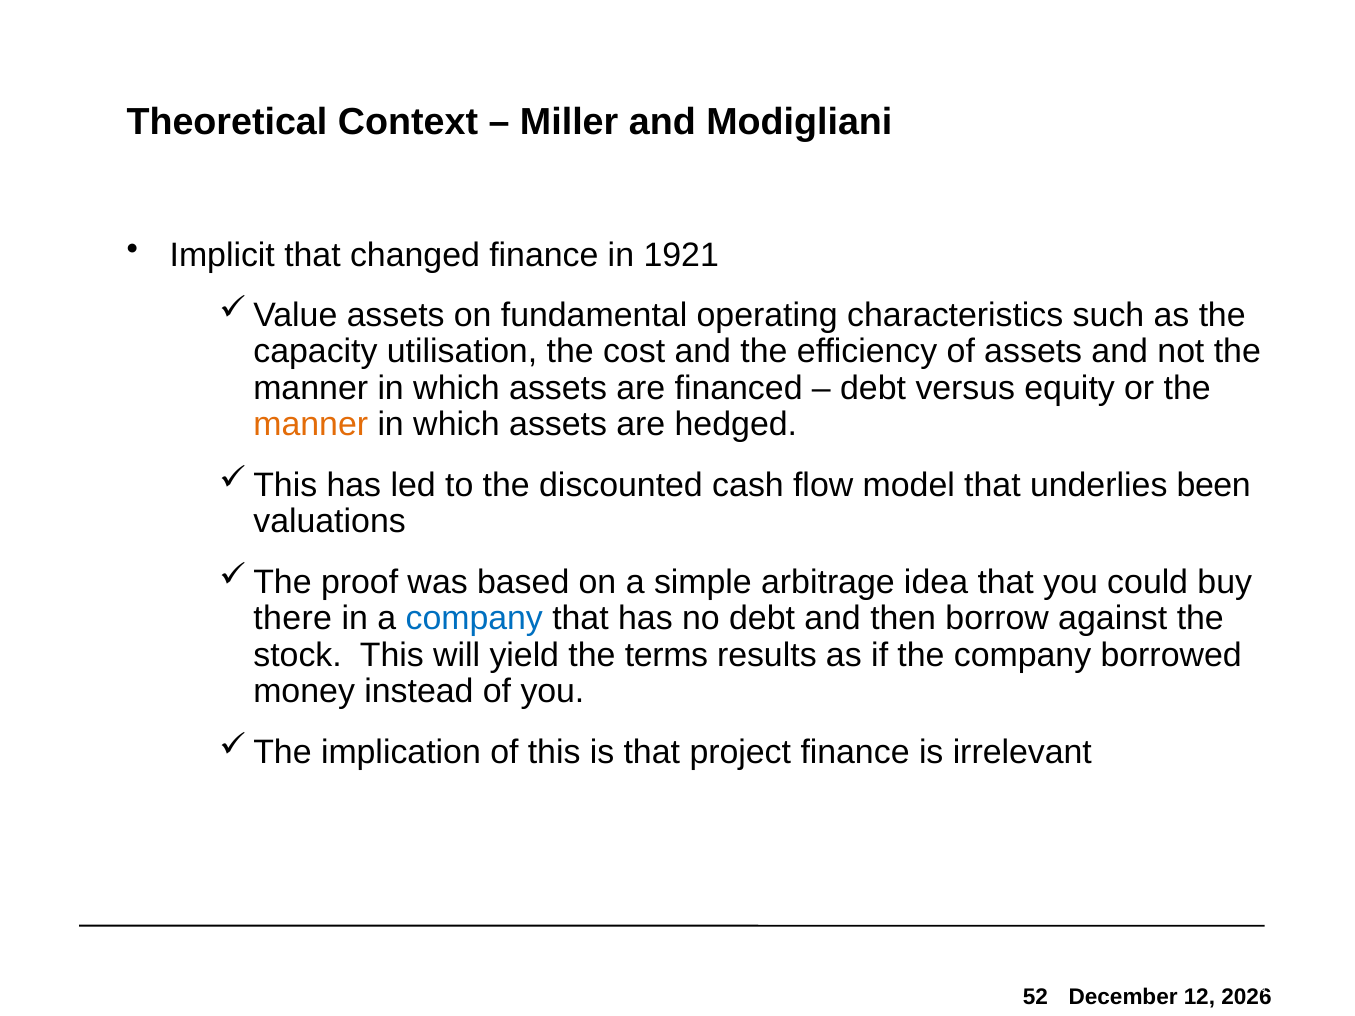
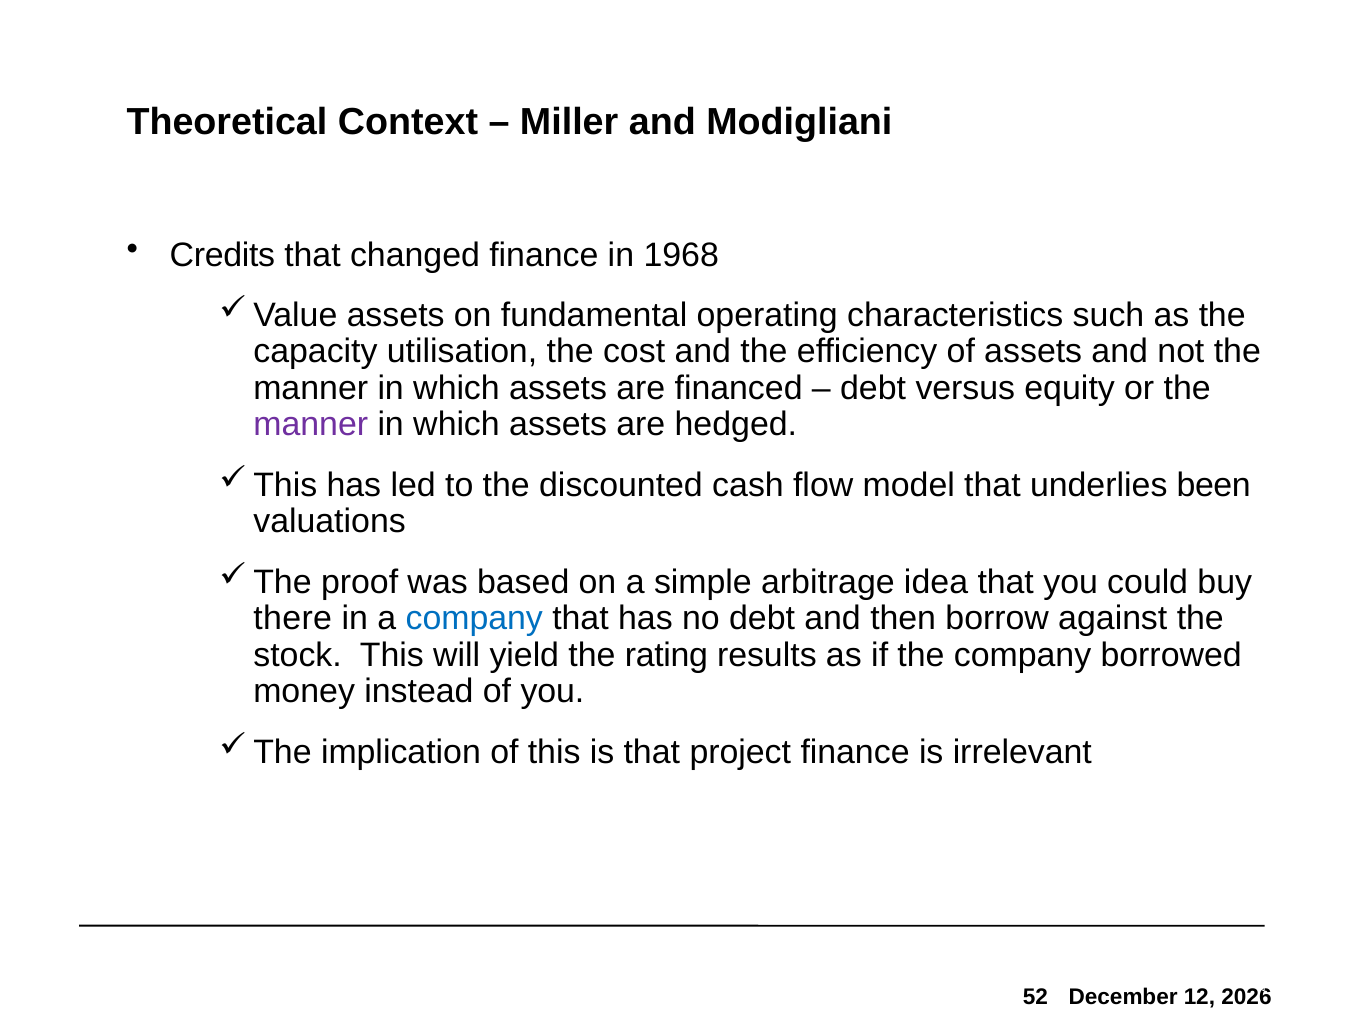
Implicit: Implicit -> Credits (222, 255)
1921: 1921 -> 1968 (681, 255)
manner colour: orange -> purple (311, 425)
terms: terms -> rating (666, 655)
